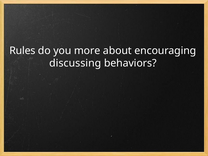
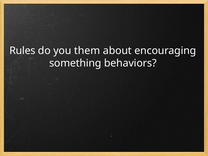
more: more -> them (87, 51)
discussing: discussing -> something (75, 63)
